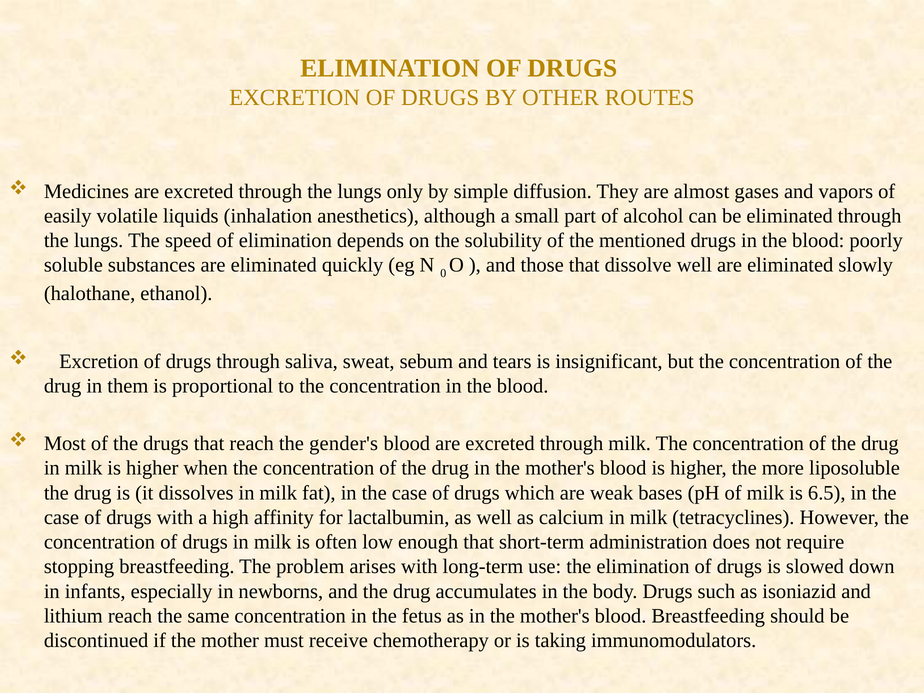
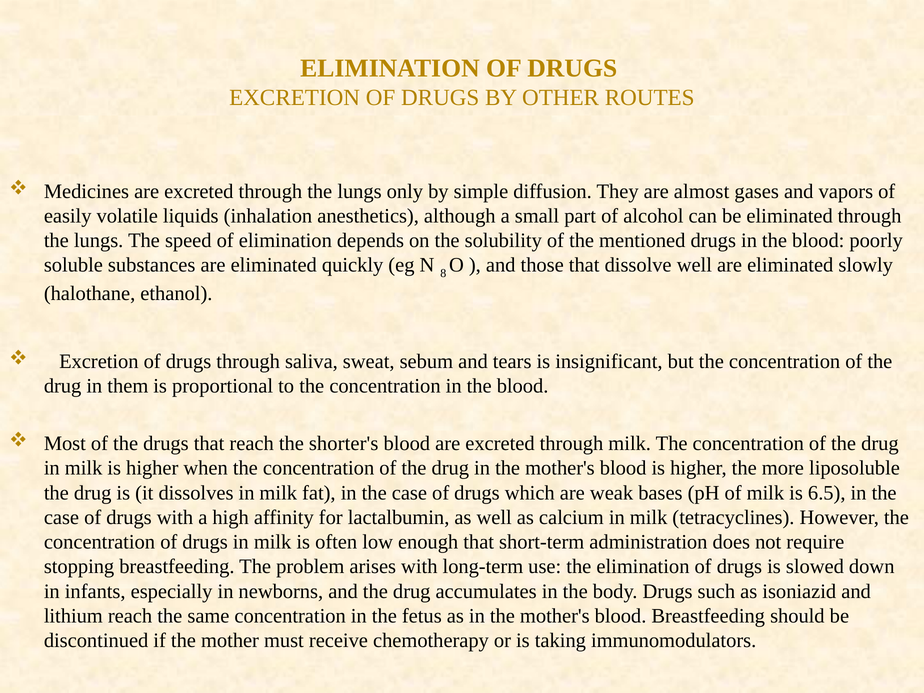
0: 0 -> 8 (443, 273)
gender's: gender's -> shorter's (344, 444)
